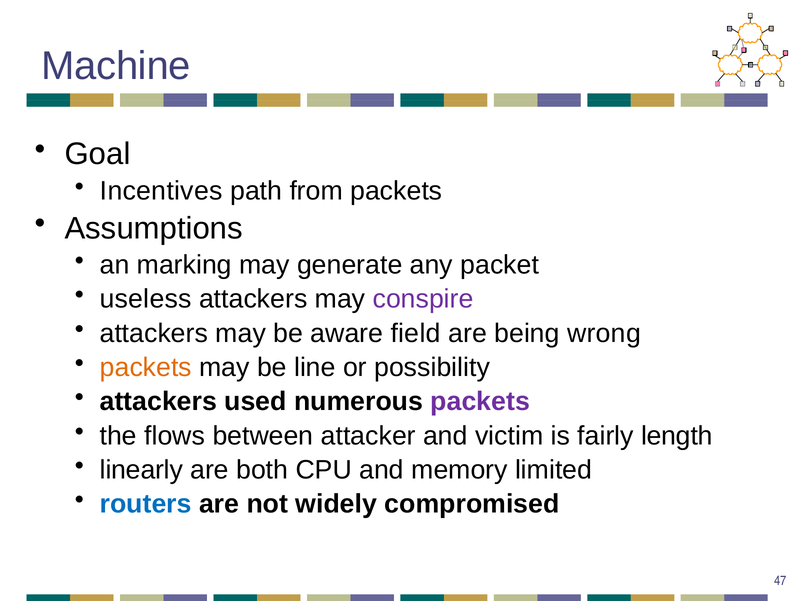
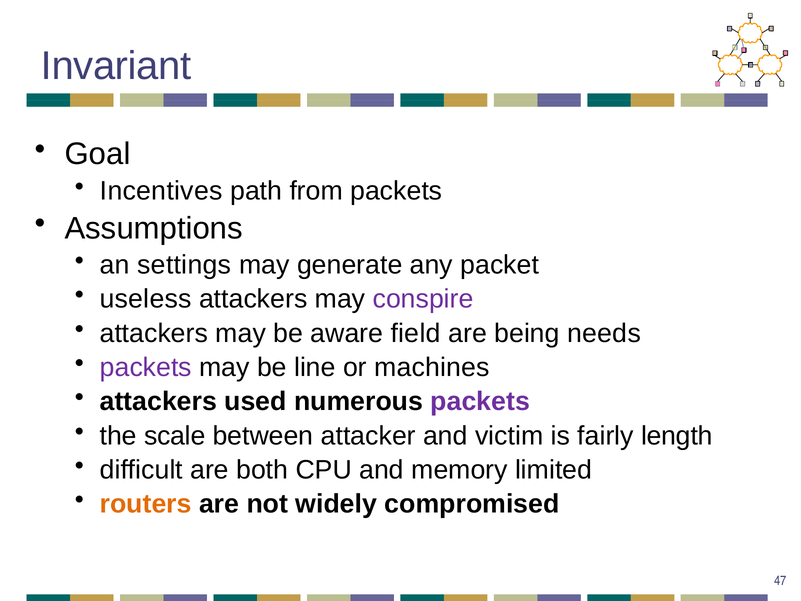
Machine: Machine -> Invariant (116, 66)
marking: marking -> settings (184, 265)
wrong: wrong -> needs (604, 333)
packets colour: orange -> purple (146, 367)
possibility: possibility -> machines (432, 367)
flows: flows -> scale (175, 436)
linearly: linearly -> difficult (141, 470)
routers colour: blue -> orange (146, 504)
